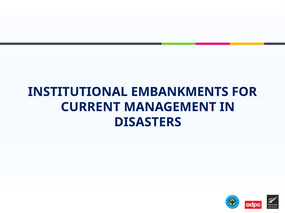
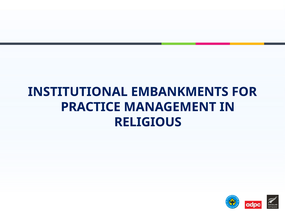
CURRENT: CURRENT -> PRACTICE (91, 107)
DISASTERS: DISASTERS -> RELIGIOUS (148, 123)
